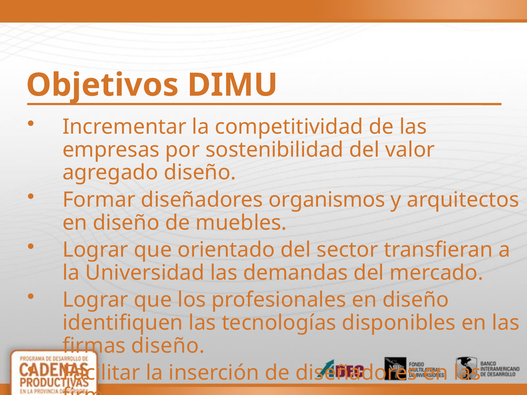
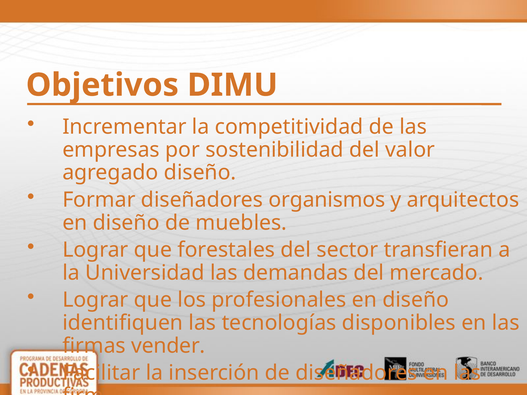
orientado: orientado -> forestales (226, 250)
firmas diseño: diseño -> vender (168, 346)
